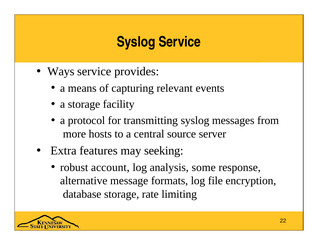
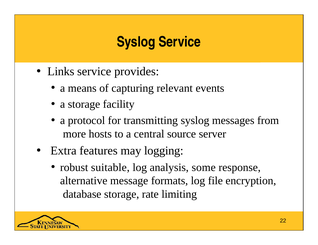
Ways: Ways -> Links (61, 72)
seeking: seeking -> logging (164, 151)
account: account -> suitable (110, 168)
